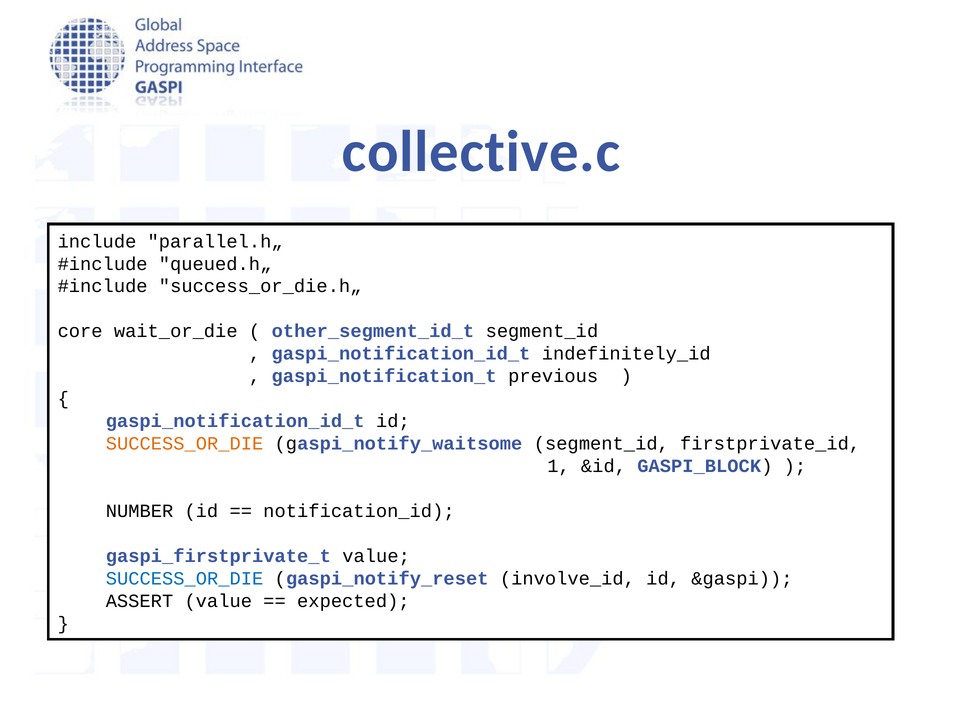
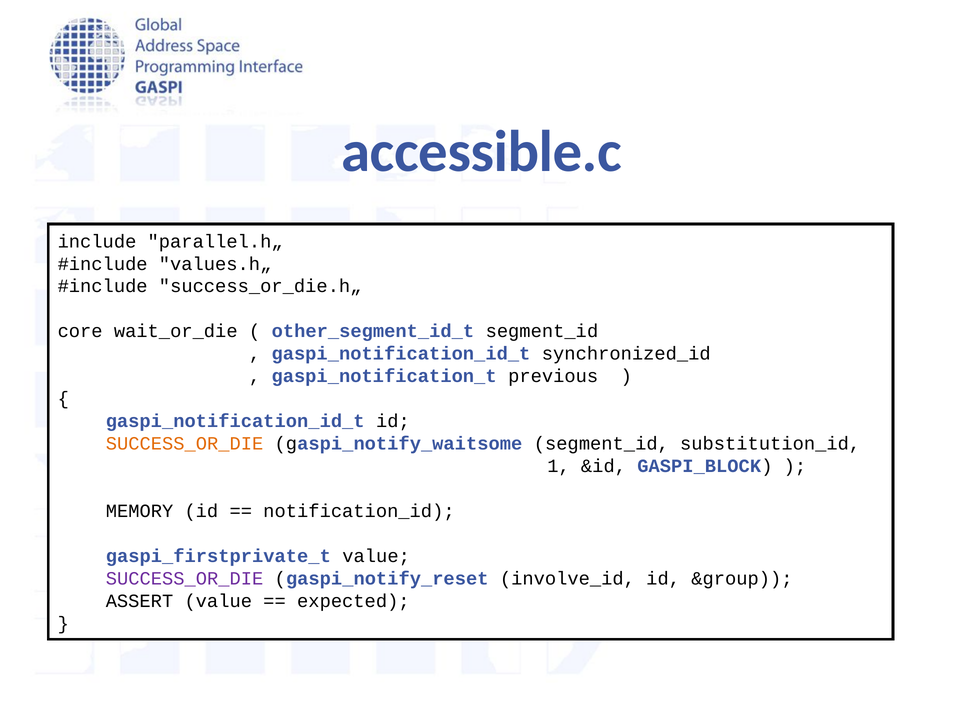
collective.c: collective.c -> accessible.c (482, 152)
queued.h„: queued.h„ -> values.h„ (215, 264)
indefinitely_id: indefinitely_id -> synchronized_id (626, 354)
firstprivate_id: firstprivate_id -> substitution_id (770, 444)
NUMBER: NUMBER -> MEMORY (140, 511)
SUCCESS_OR_DIE colour: blue -> purple (185, 579)
&gaspi: &gaspi -> &group (742, 579)
